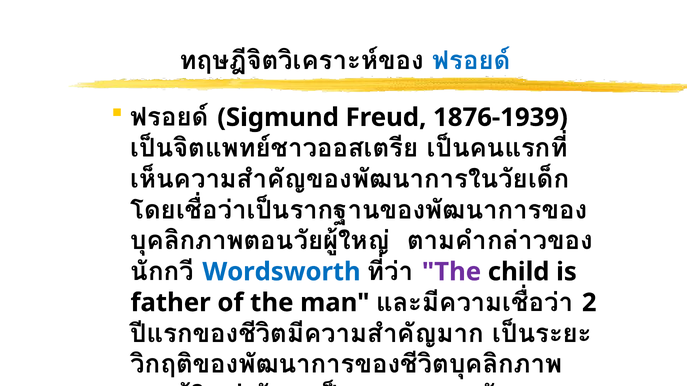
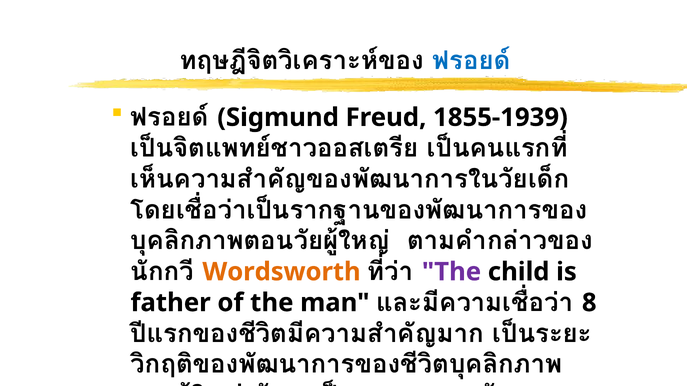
1876-1939: 1876-1939 -> 1855-1939 (500, 118)
Wordsworth colour: blue -> orange (282, 272)
2: 2 -> 8 (589, 303)
